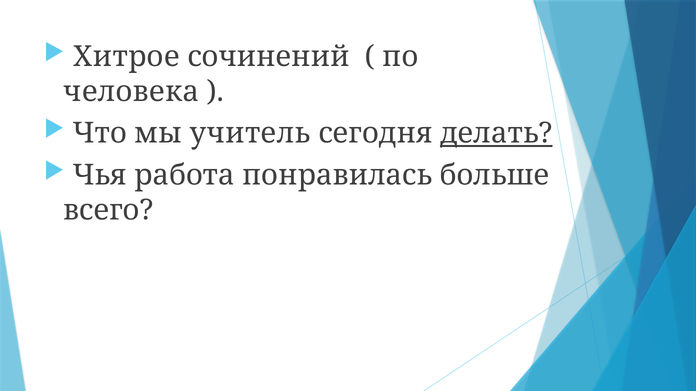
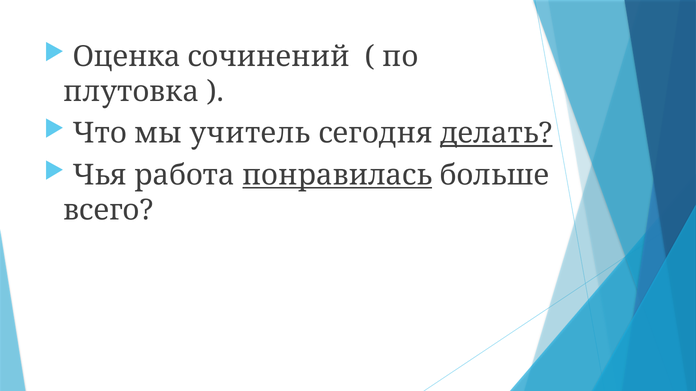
Хитрое: Хитрое -> Оценка (127, 57)
человека: человека -> плутовка (131, 92)
понравилась underline: none -> present (337, 176)
